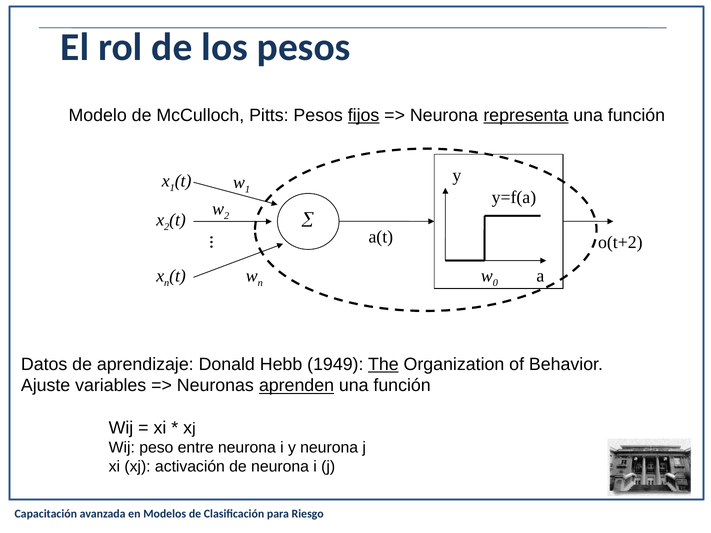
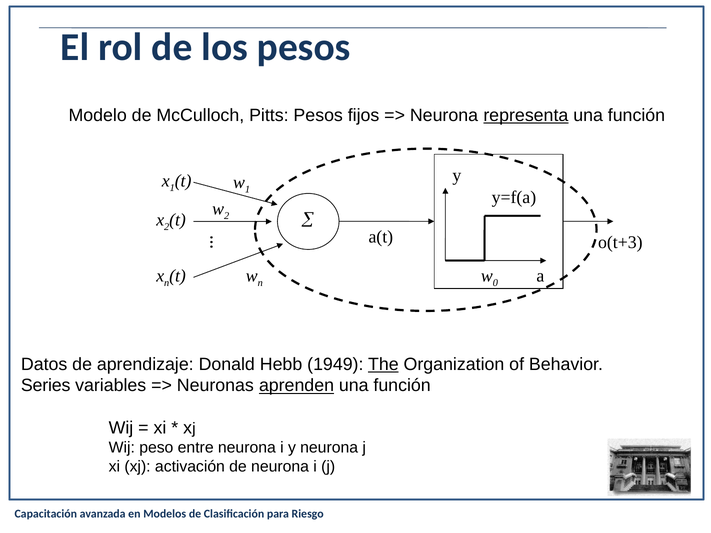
fijos underline: present -> none (364, 115)
o(t+2: o(t+2 -> o(t+3 (620, 243)
Ajuste: Ajuste -> Series (46, 386)
